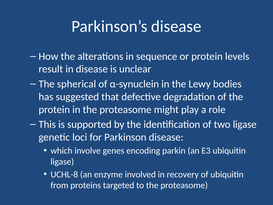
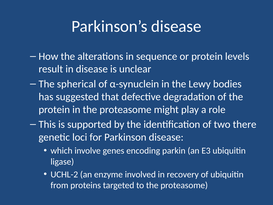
two ligase: ligase -> there (245, 124)
UCHL-8: UCHL-8 -> UCHL-2 (64, 174)
